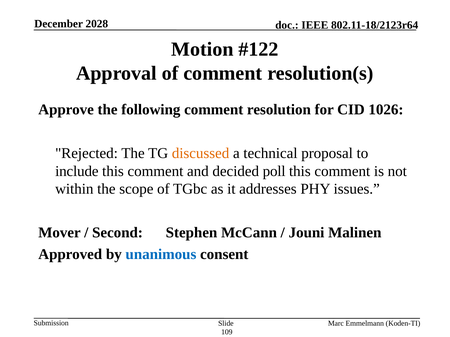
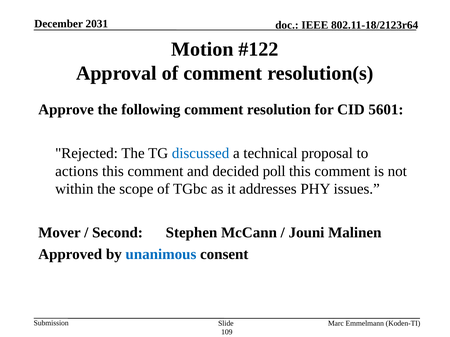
2028: 2028 -> 2031 (97, 24)
1026: 1026 -> 5601 (386, 110)
discussed colour: orange -> blue (201, 153)
include: include -> actions (77, 171)
